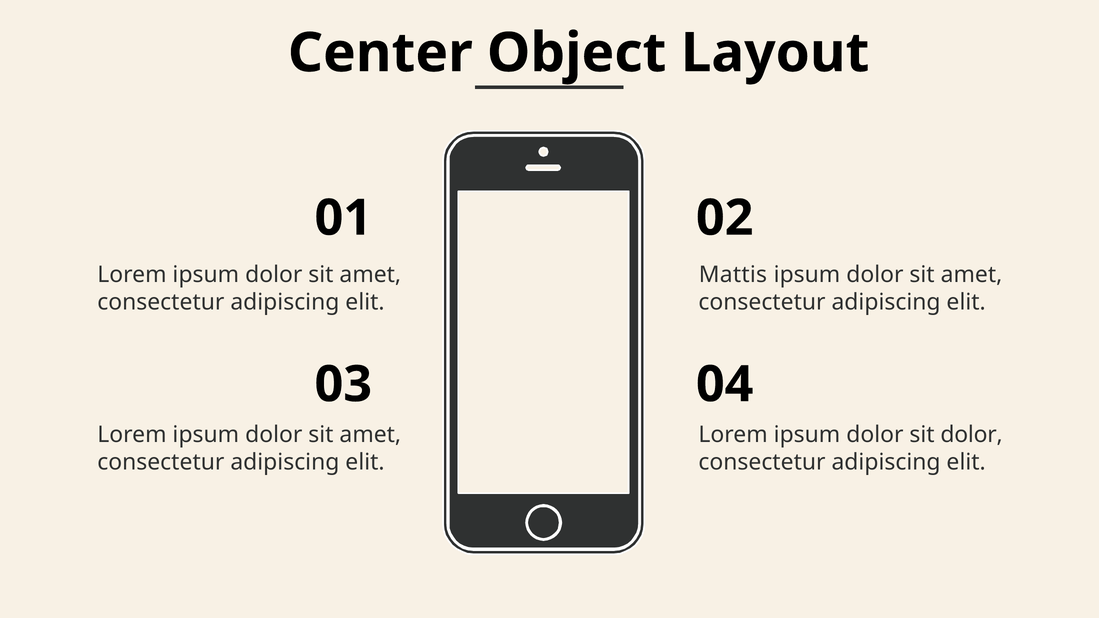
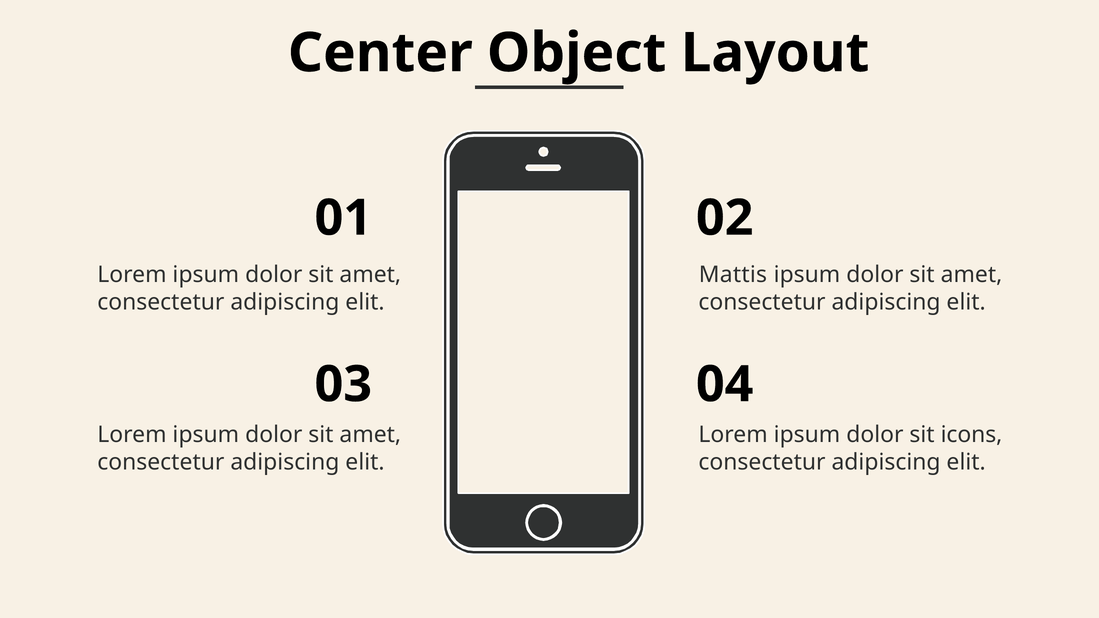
sit dolor: dolor -> icons (971, 435)
